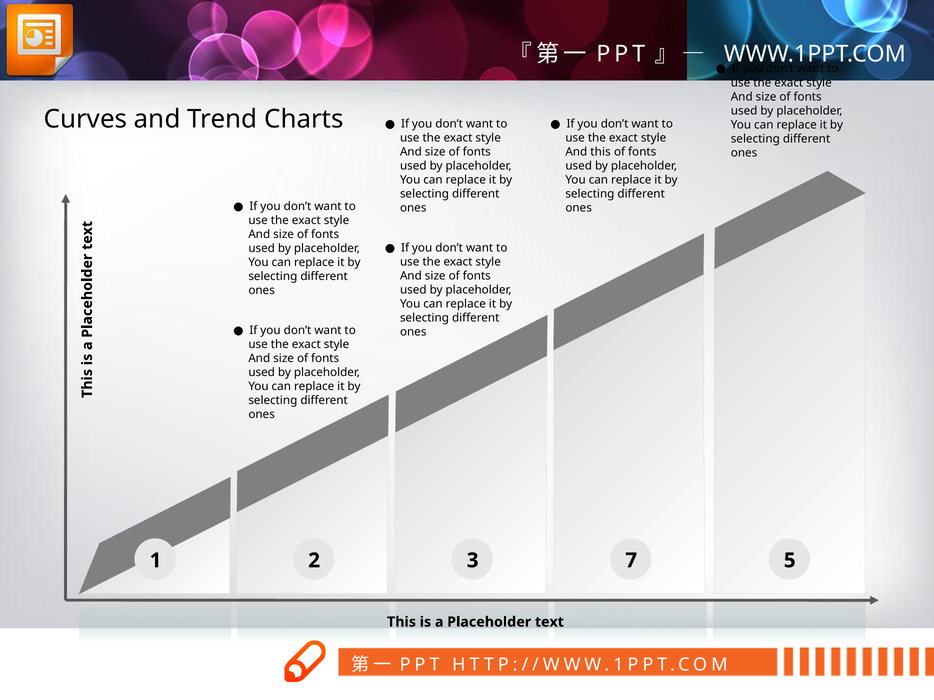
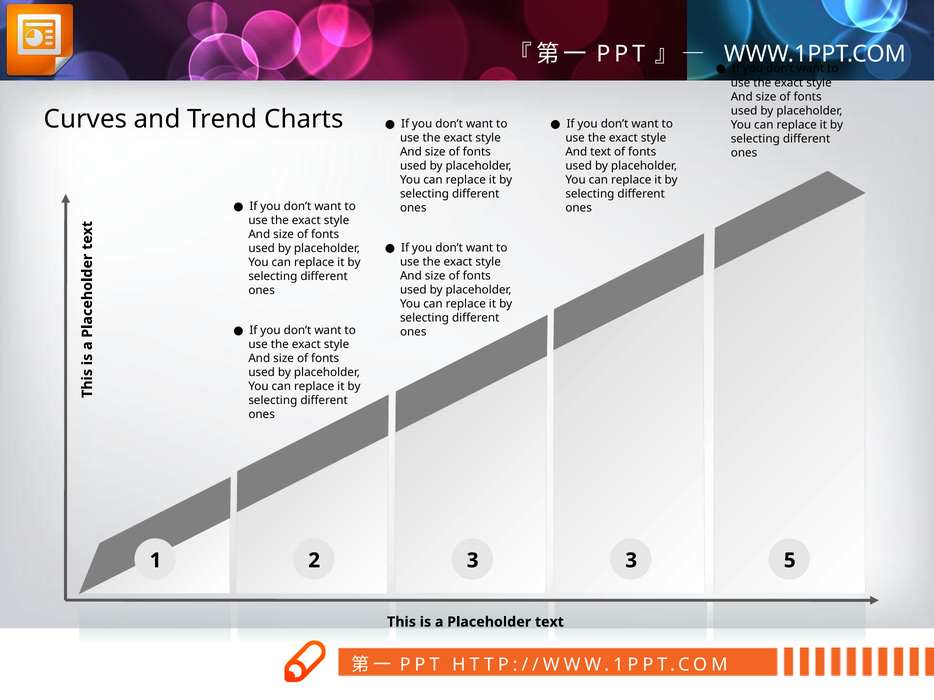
And this: this -> text (601, 152)
3 7: 7 -> 3 (631, 561)
